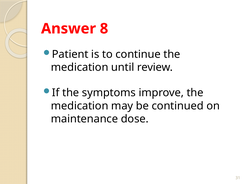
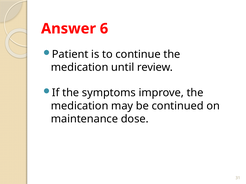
8: 8 -> 6 (104, 29)
